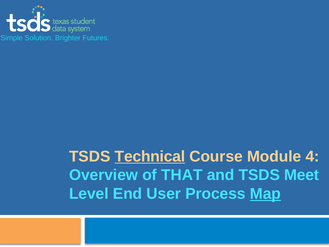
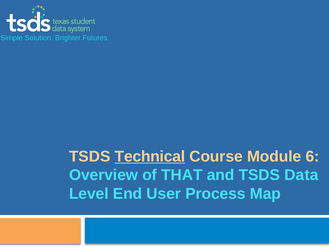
4: 4 -> 6 (312, 156)
Meet: Meet -> Data (301, 175)
Map underline: present -> none (265, 194)
